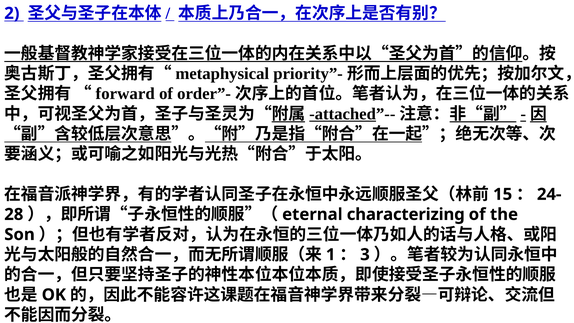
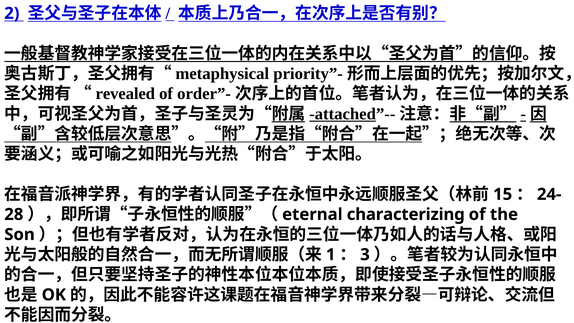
forward: forward -> revealed (125, 94)
